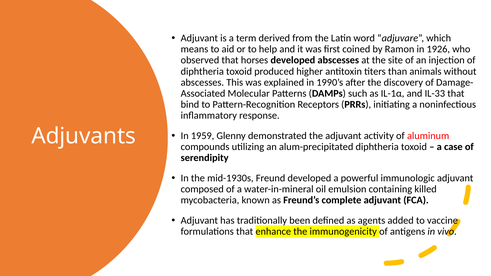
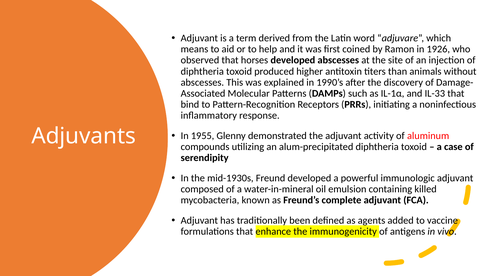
1959: 1959 -> 1955 (203, 136)
